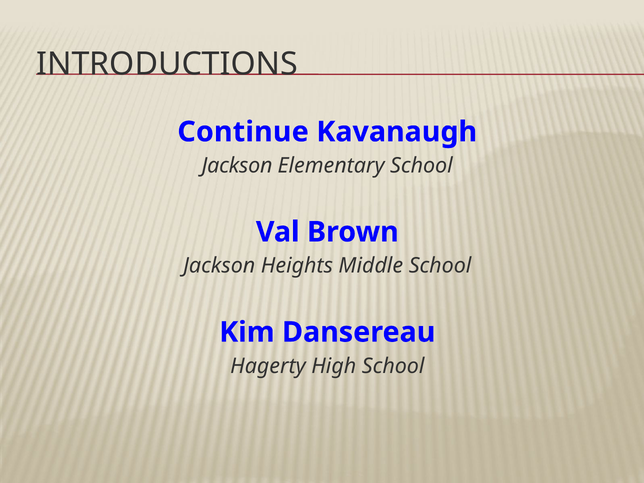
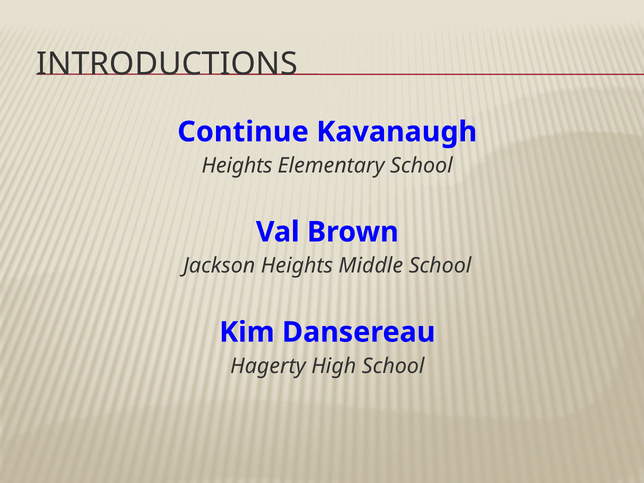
Jackson: Jackson -> Heights (237, 166)
